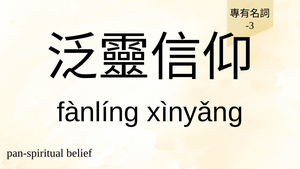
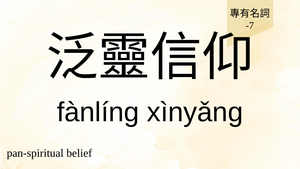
-3: -3 -> -7 (250, 26)
